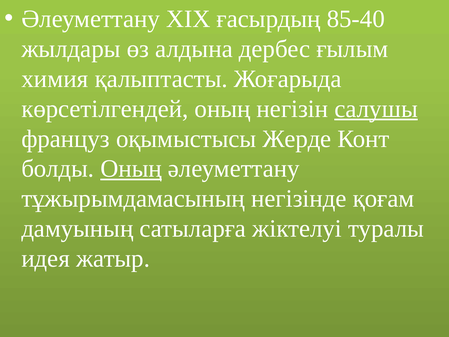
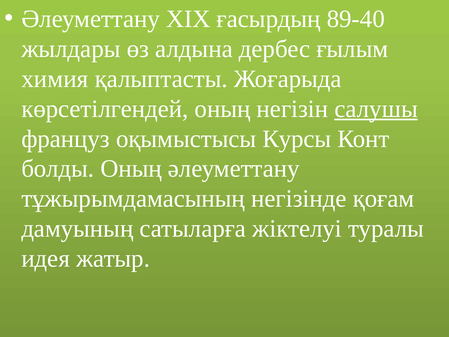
85-40: 85-40 -> 89-40 (356, 19)
Жерде: Жерде -> Курсы (297, 139)
Оның underline: present -> none (131, 169)
